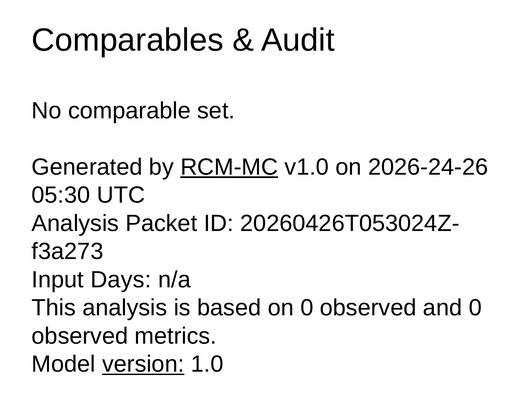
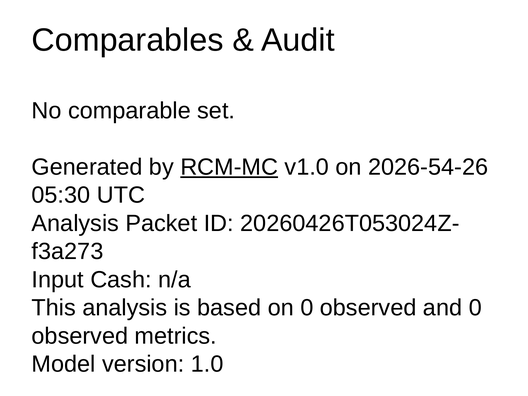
2026-24-26: 2026-24-26 -> 2026-54-26 (428, 167)
Days: Days -> Cash (121, 280)
version underline: present -> none (143, 364)
